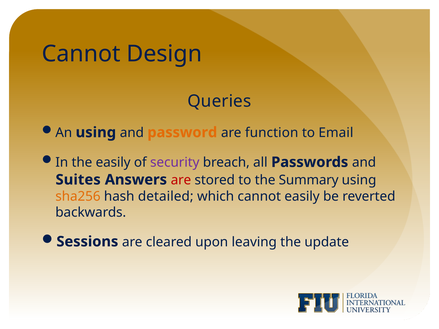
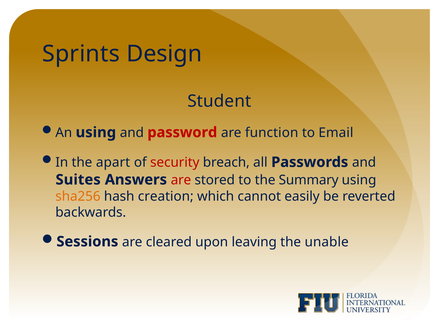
Cannot: Cannot -> Sprints (81, 54)
Queries: Queries -> Student (219, 101)
password colour: orange -> red (182, 133)
the easily: easily -> apart (113, 163)
security colour: purple -> red (175, 163)
detailed: detailed -> creation (166, 197)
update: update -> unable (327, 242)
